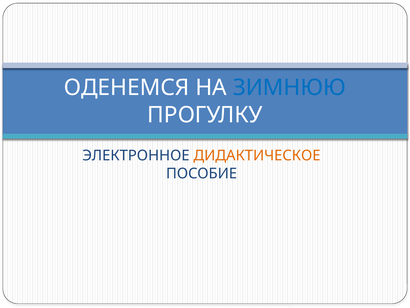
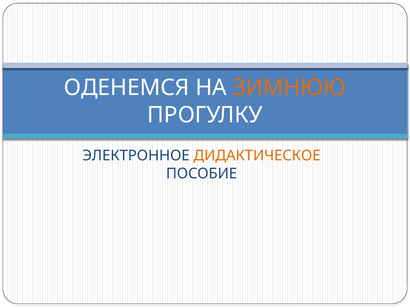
ЗИМНЮЮ colour: blue -> orange (289, 87)
